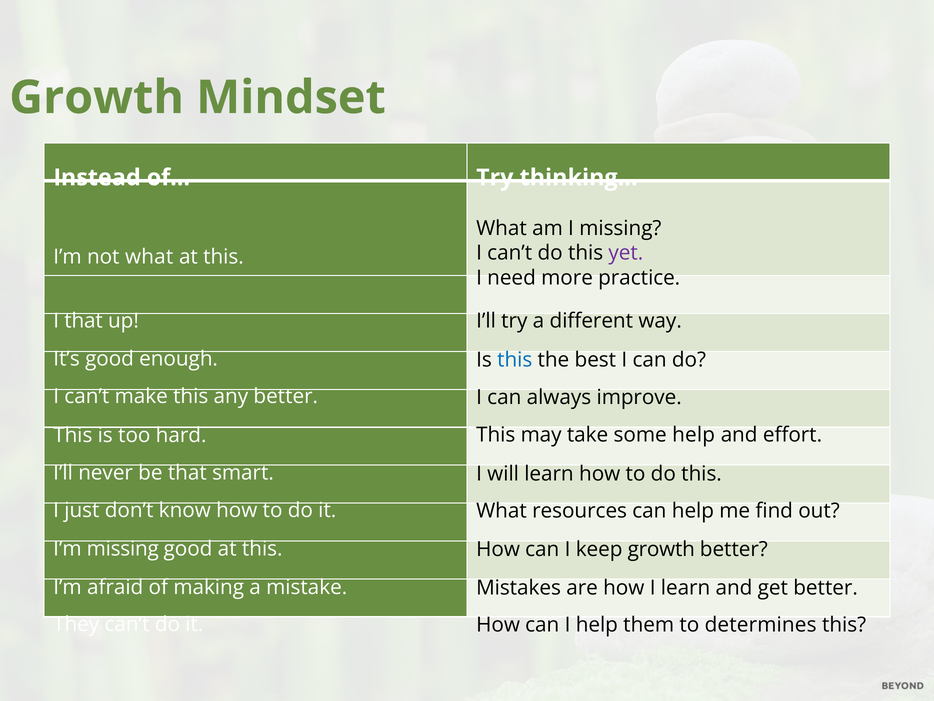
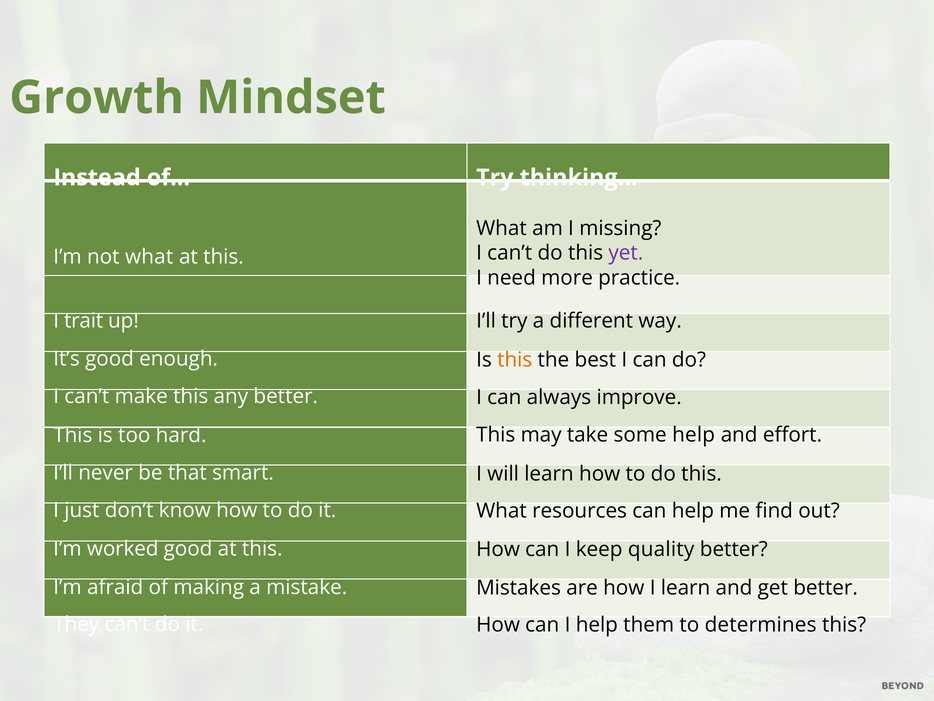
I that: that -> trait (84, 321)
this colour: blue -> orange (515, 360)
I’m missing: missing -> worked (123, 549)
keep growth: growth -> quality (661, 549)
